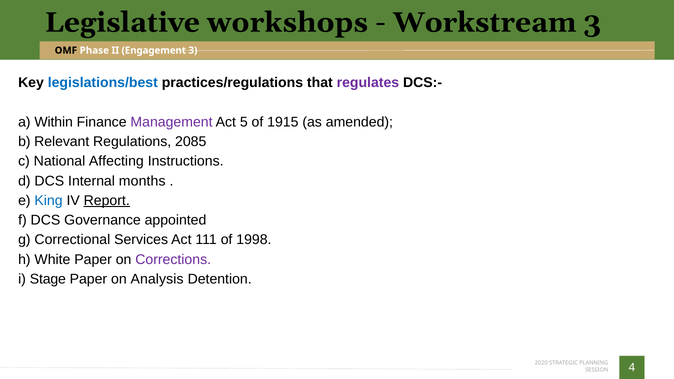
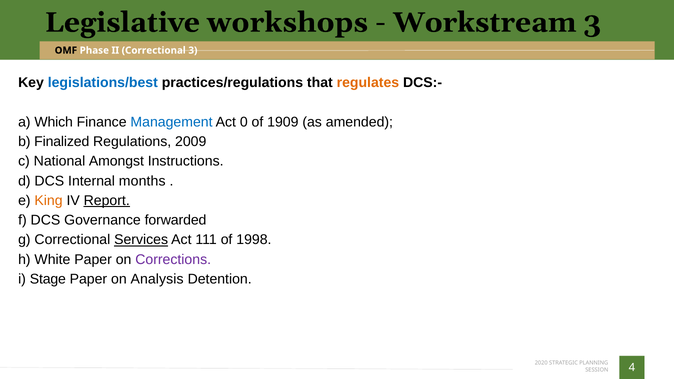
II Engagement: Engagement -> Correctional (154, 50)
regulates colour: purple -> orange (368, 83)
Within: Within -> Which (54, 122)
Management colour: purple -> blue (172, 122)
5: 5 -> 0 (244, 122)
1915: 1915 -> 1909 (283, 122)
Relevant: Relevant -> Finalized (62, 142)
2085: 2085 -> 2009 (191, 142)
Affecting: Affecting -> Amongst (116, 161)
King colour: blue -> orange (49, 201)
appointed: appointed -> forwarded (176, 220)
Services underline: none -> present (141, 240)
